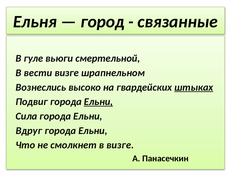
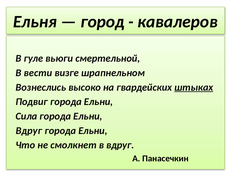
связанные: связанные -> кавалеров (178, 22)
Ельни underline: present -> none (98, 101)
в визге: визге -> вдруг (120, 144)
